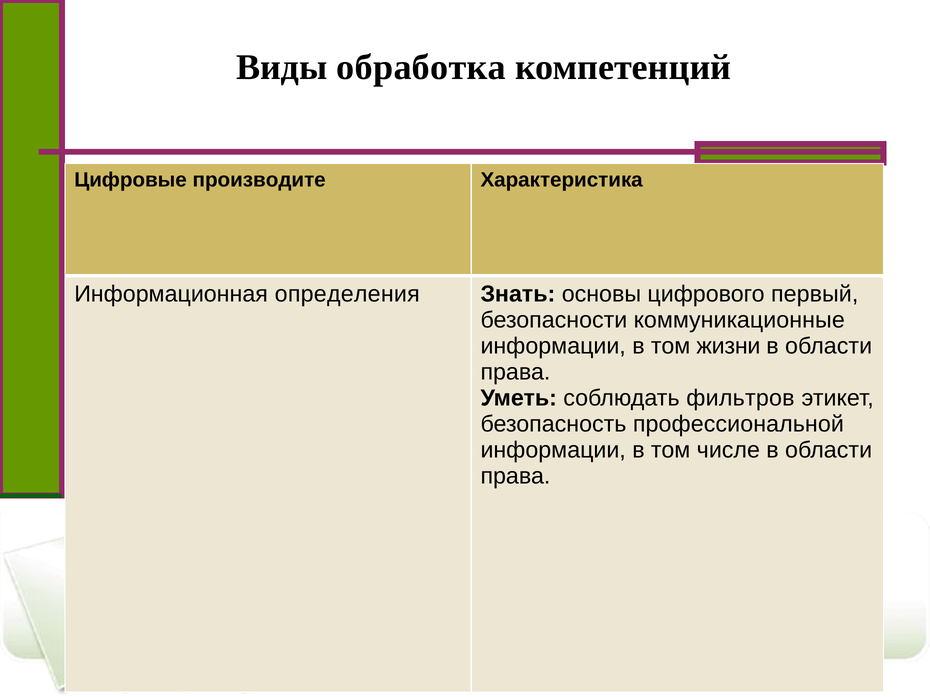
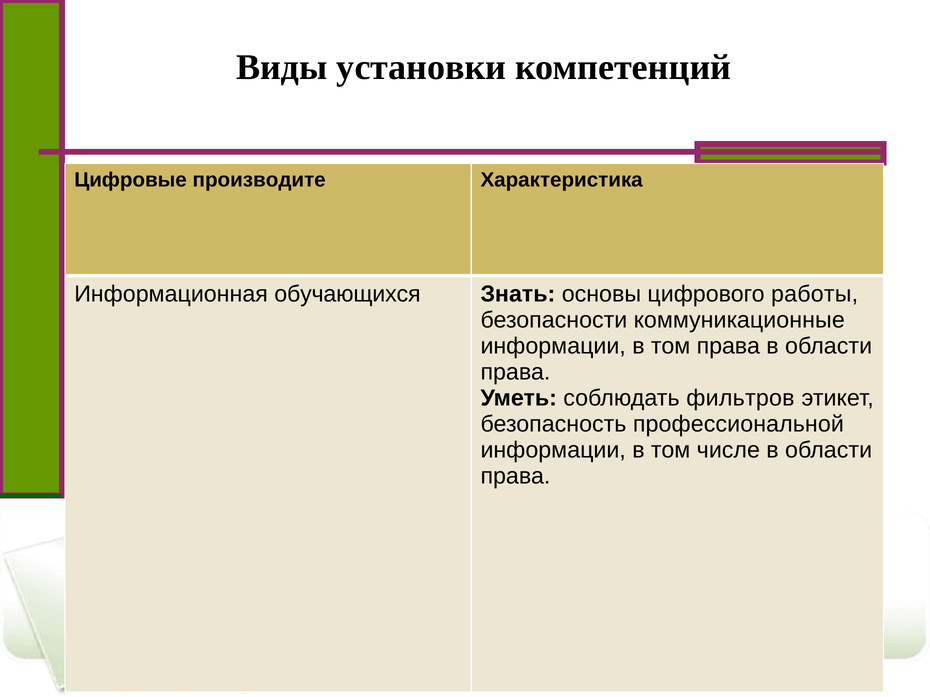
обработка: обработка -> установки (421, 67)
определения: определения -> обучающихся (347, 294)
первый: первый -> работы (815, 294)
том жизни: жизни -> права (728, 346)
